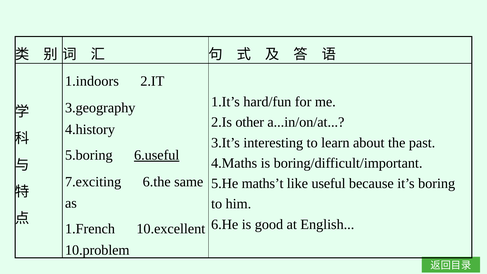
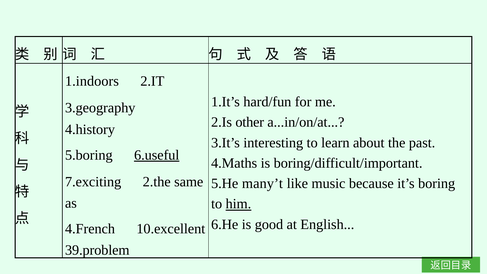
6.the: 6.the -> 2.the (157, 182)
maths’t: maths’t -> many’t (262, 183)
useful: useful -> music (328, 183)
him underline: none -> present (238, 204)
1.French: 1.French -> 4.French (90, 229)
10.problem: 10.problem -> 39.problem (97, 250)
